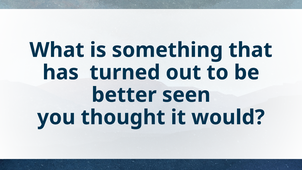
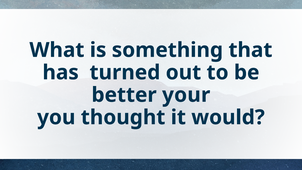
seen: seen -> your (186, 95)
